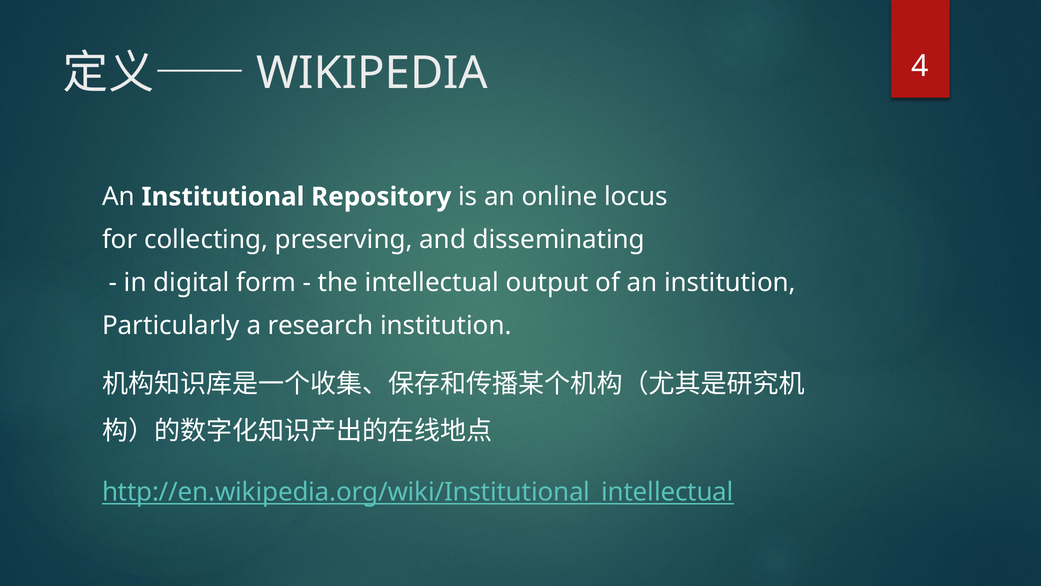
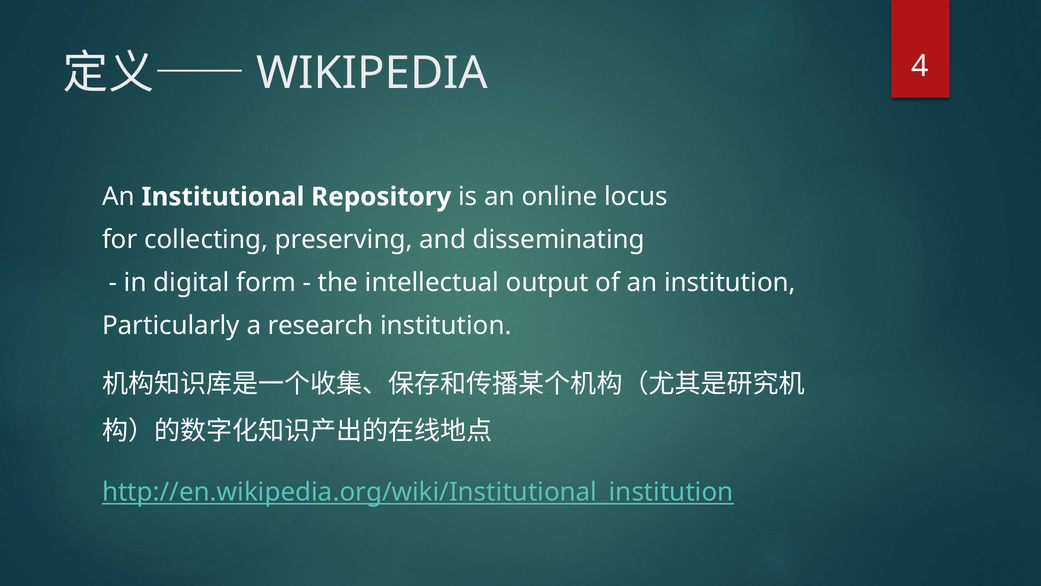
http://en.wikipedia.org/wiki/Institutional_intellectual: http://en.wikipedia.org/wiki/Institutional_intellectual -> http://en.wikipedia.org/wiki/Institutional_institution (418, 492)
